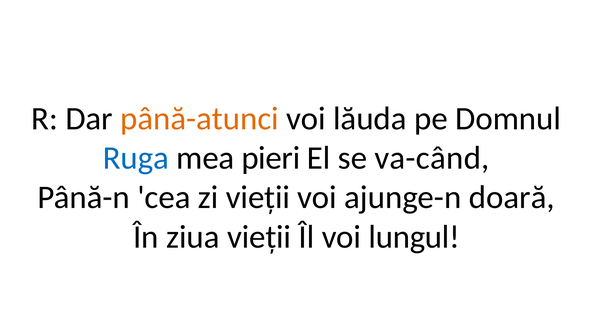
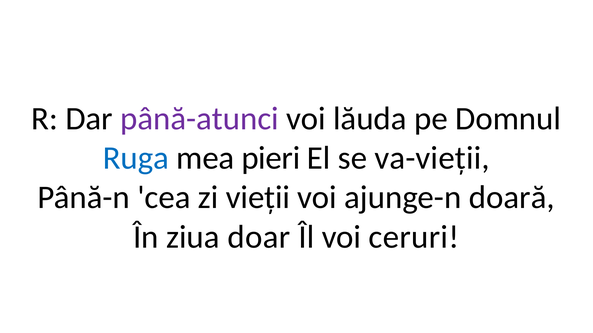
până-atunci colour: orange -> purple (200, 119)
va-când: va-când -> va-vieții (432, 158)
ziua vieții: vieții -> doar (259, 237)
lungul: lungul -> ceruri (414, 237)
